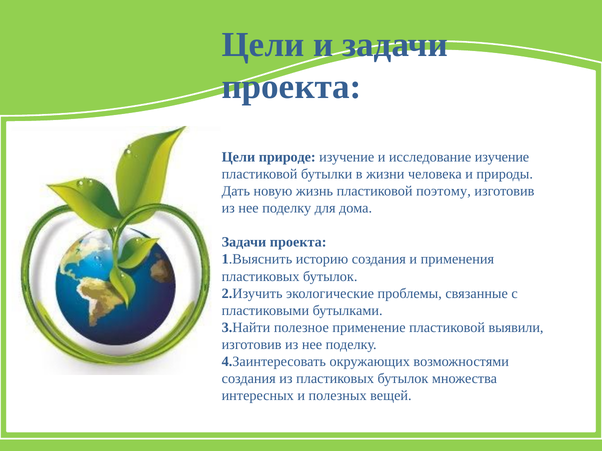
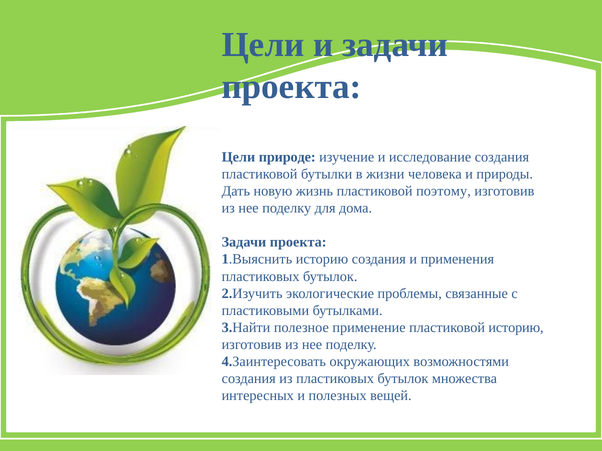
исследование изучение: изучение -> создания (502, 157)
пластиковой выявили: выявили -> историю (516, 328)
